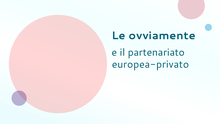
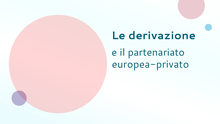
ovviamente: ovviamente -> derivazione (162, 36)
